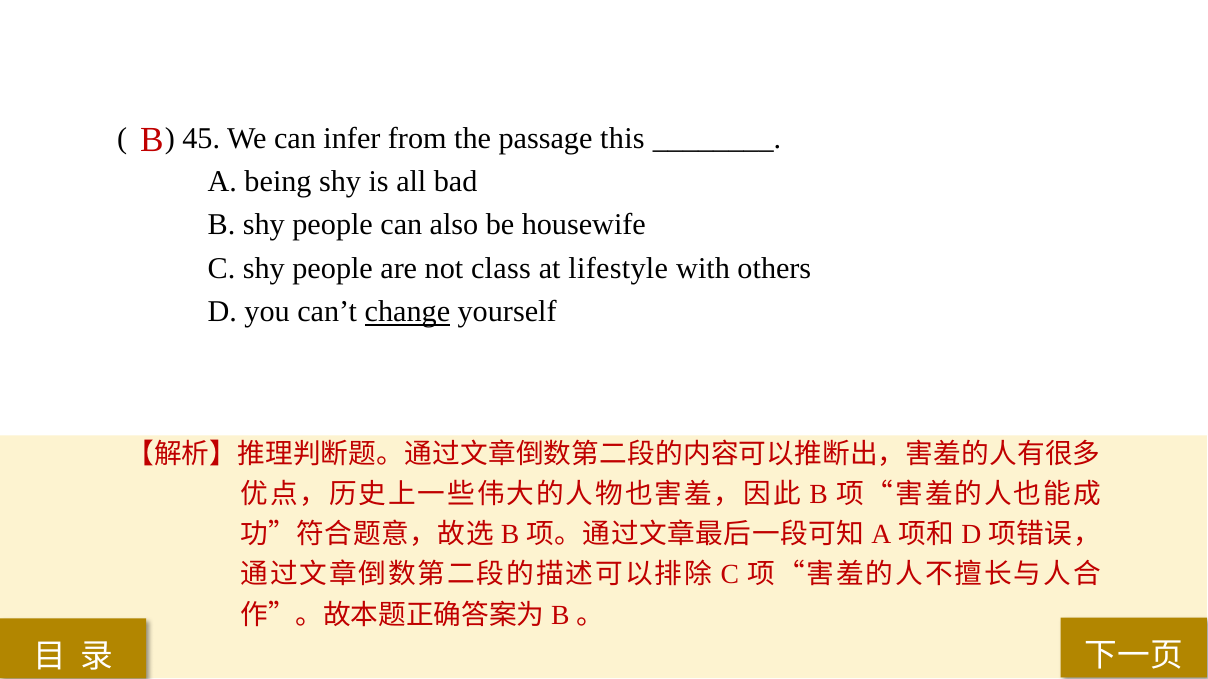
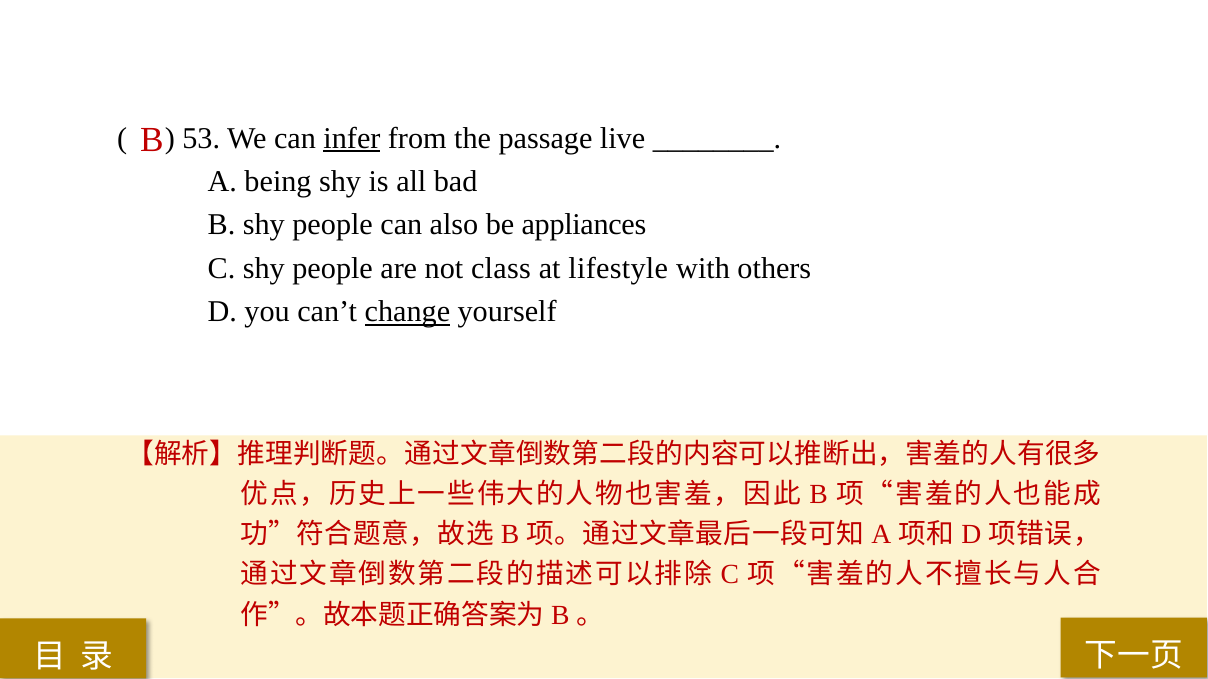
45: 45 -> 53 (201, 138)
infer underline: none -> present (352, 138)
this: this -> live (623, 138)
housewife: housewife -> appliances (584, 225)
